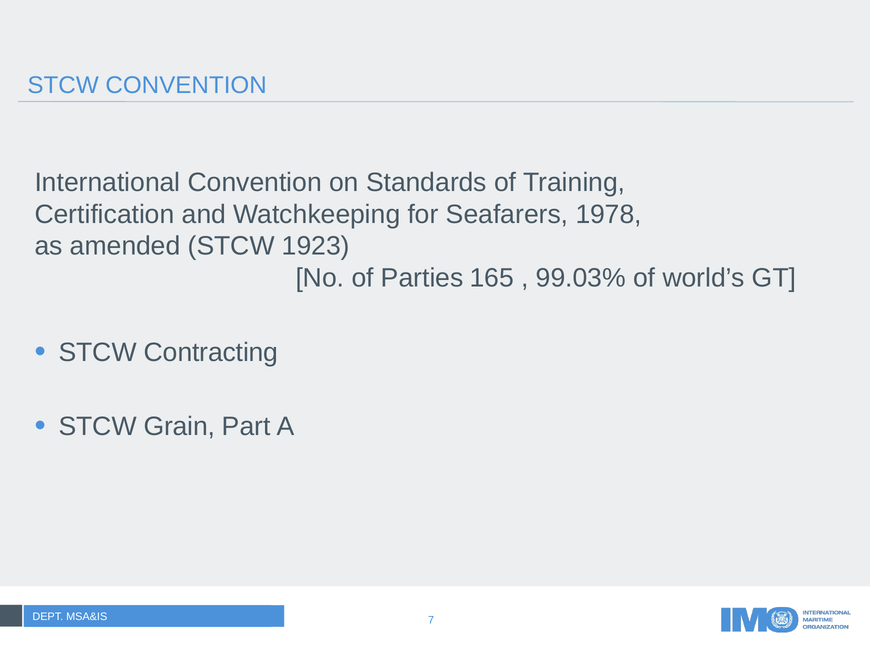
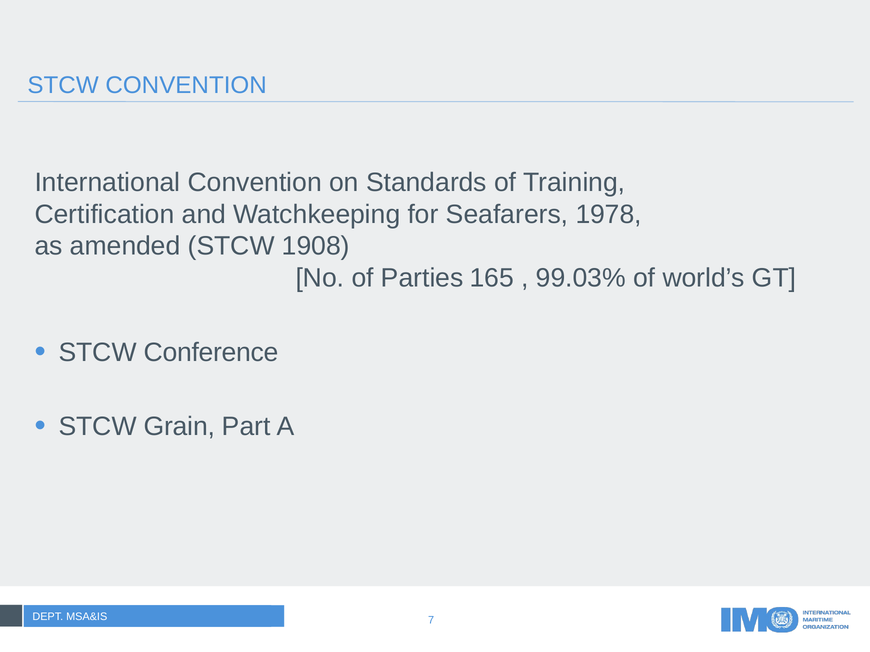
1923: 1923 -> 1908 (316, 246)
Contracting: Contracting -> Conference (211, 353)
